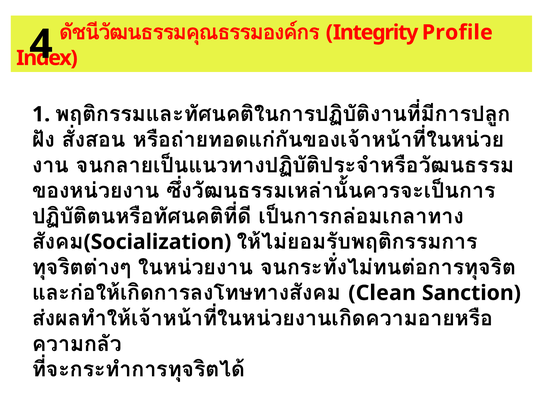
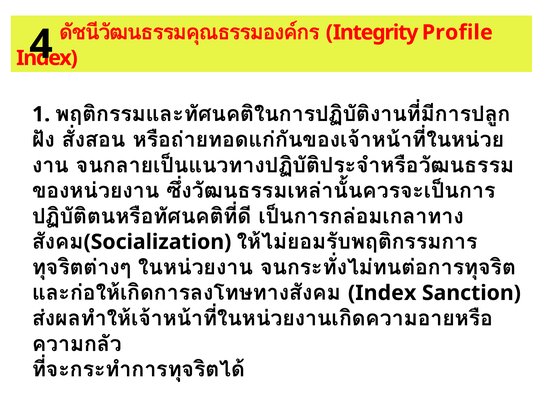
Clean: Clean -> Index (382, 293)
